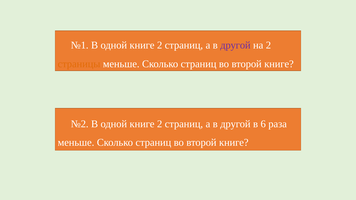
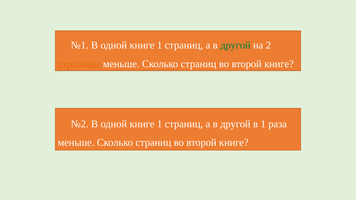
2: 2 -> 1 (160, 45)
другой colour: purple -> green (235, 45)
2: 2 -> 1 (160, 124)
в 6: 6 -> 1 (263, 124)
